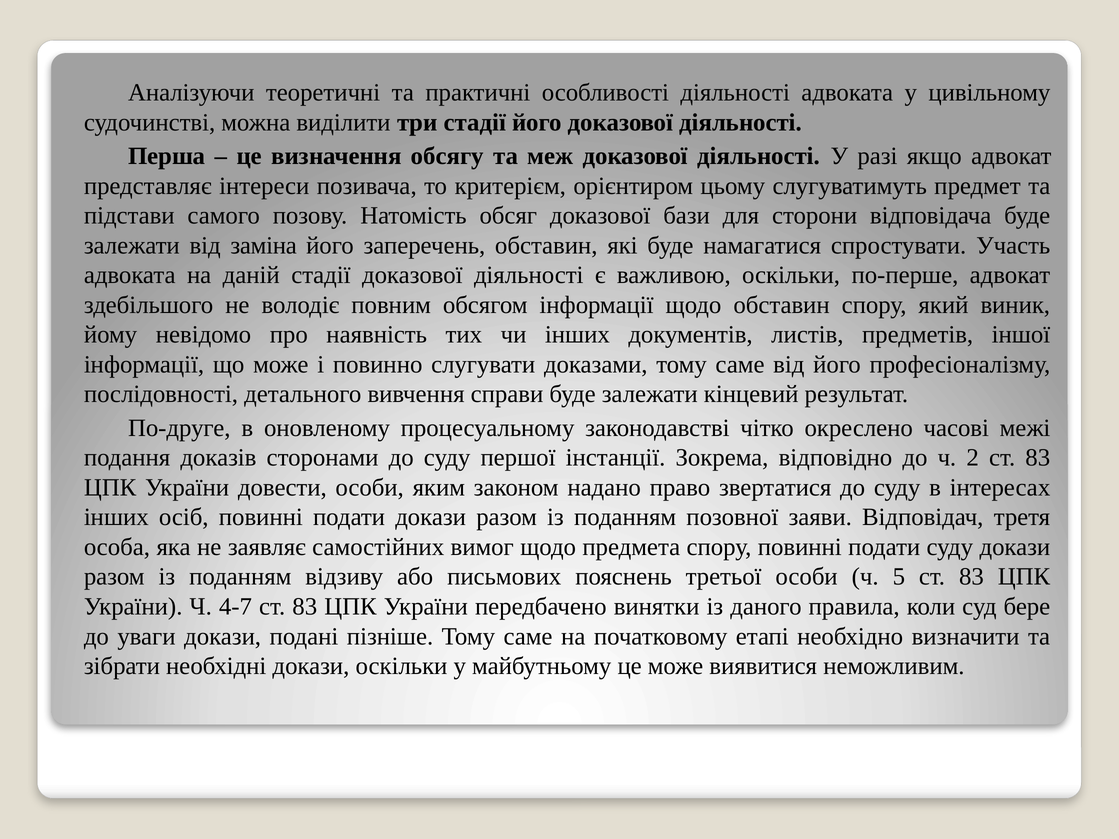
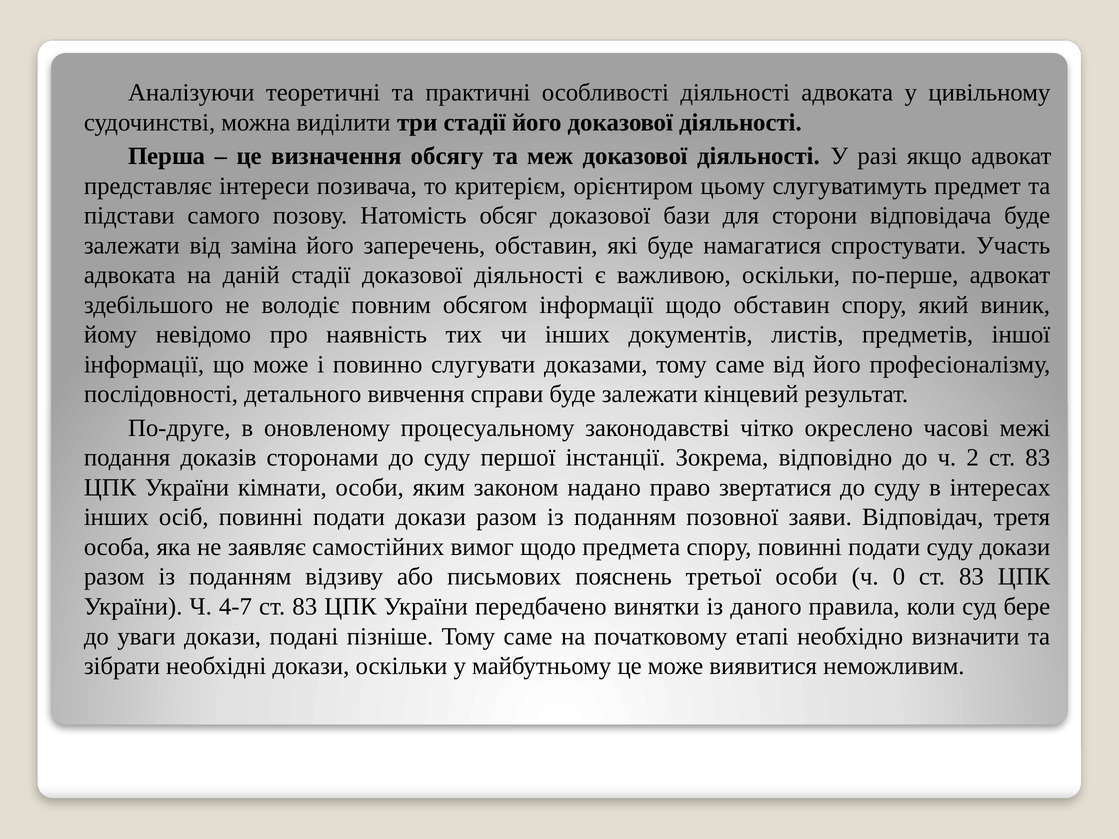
довести: довести -> кімнати (282, 488)
5: 5 -> 0 (899, 577)
